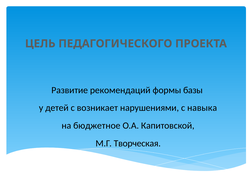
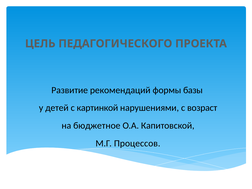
возникает: возникает -> картинкой (97, 108)
навыка: навыка -> возраст (202, 108)
Творческая: Творческая -> Процессов (137, 143)
